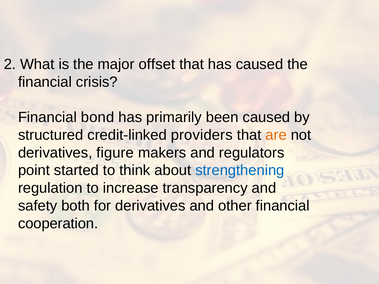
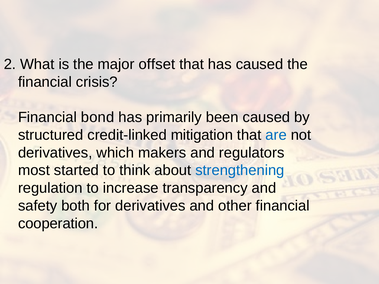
providers: providers -> mitigation (202, 135)
are colour: orange -> blue (276, 135)
figure: figure -> which (115, 153)
point: point -> most (34, 171)
